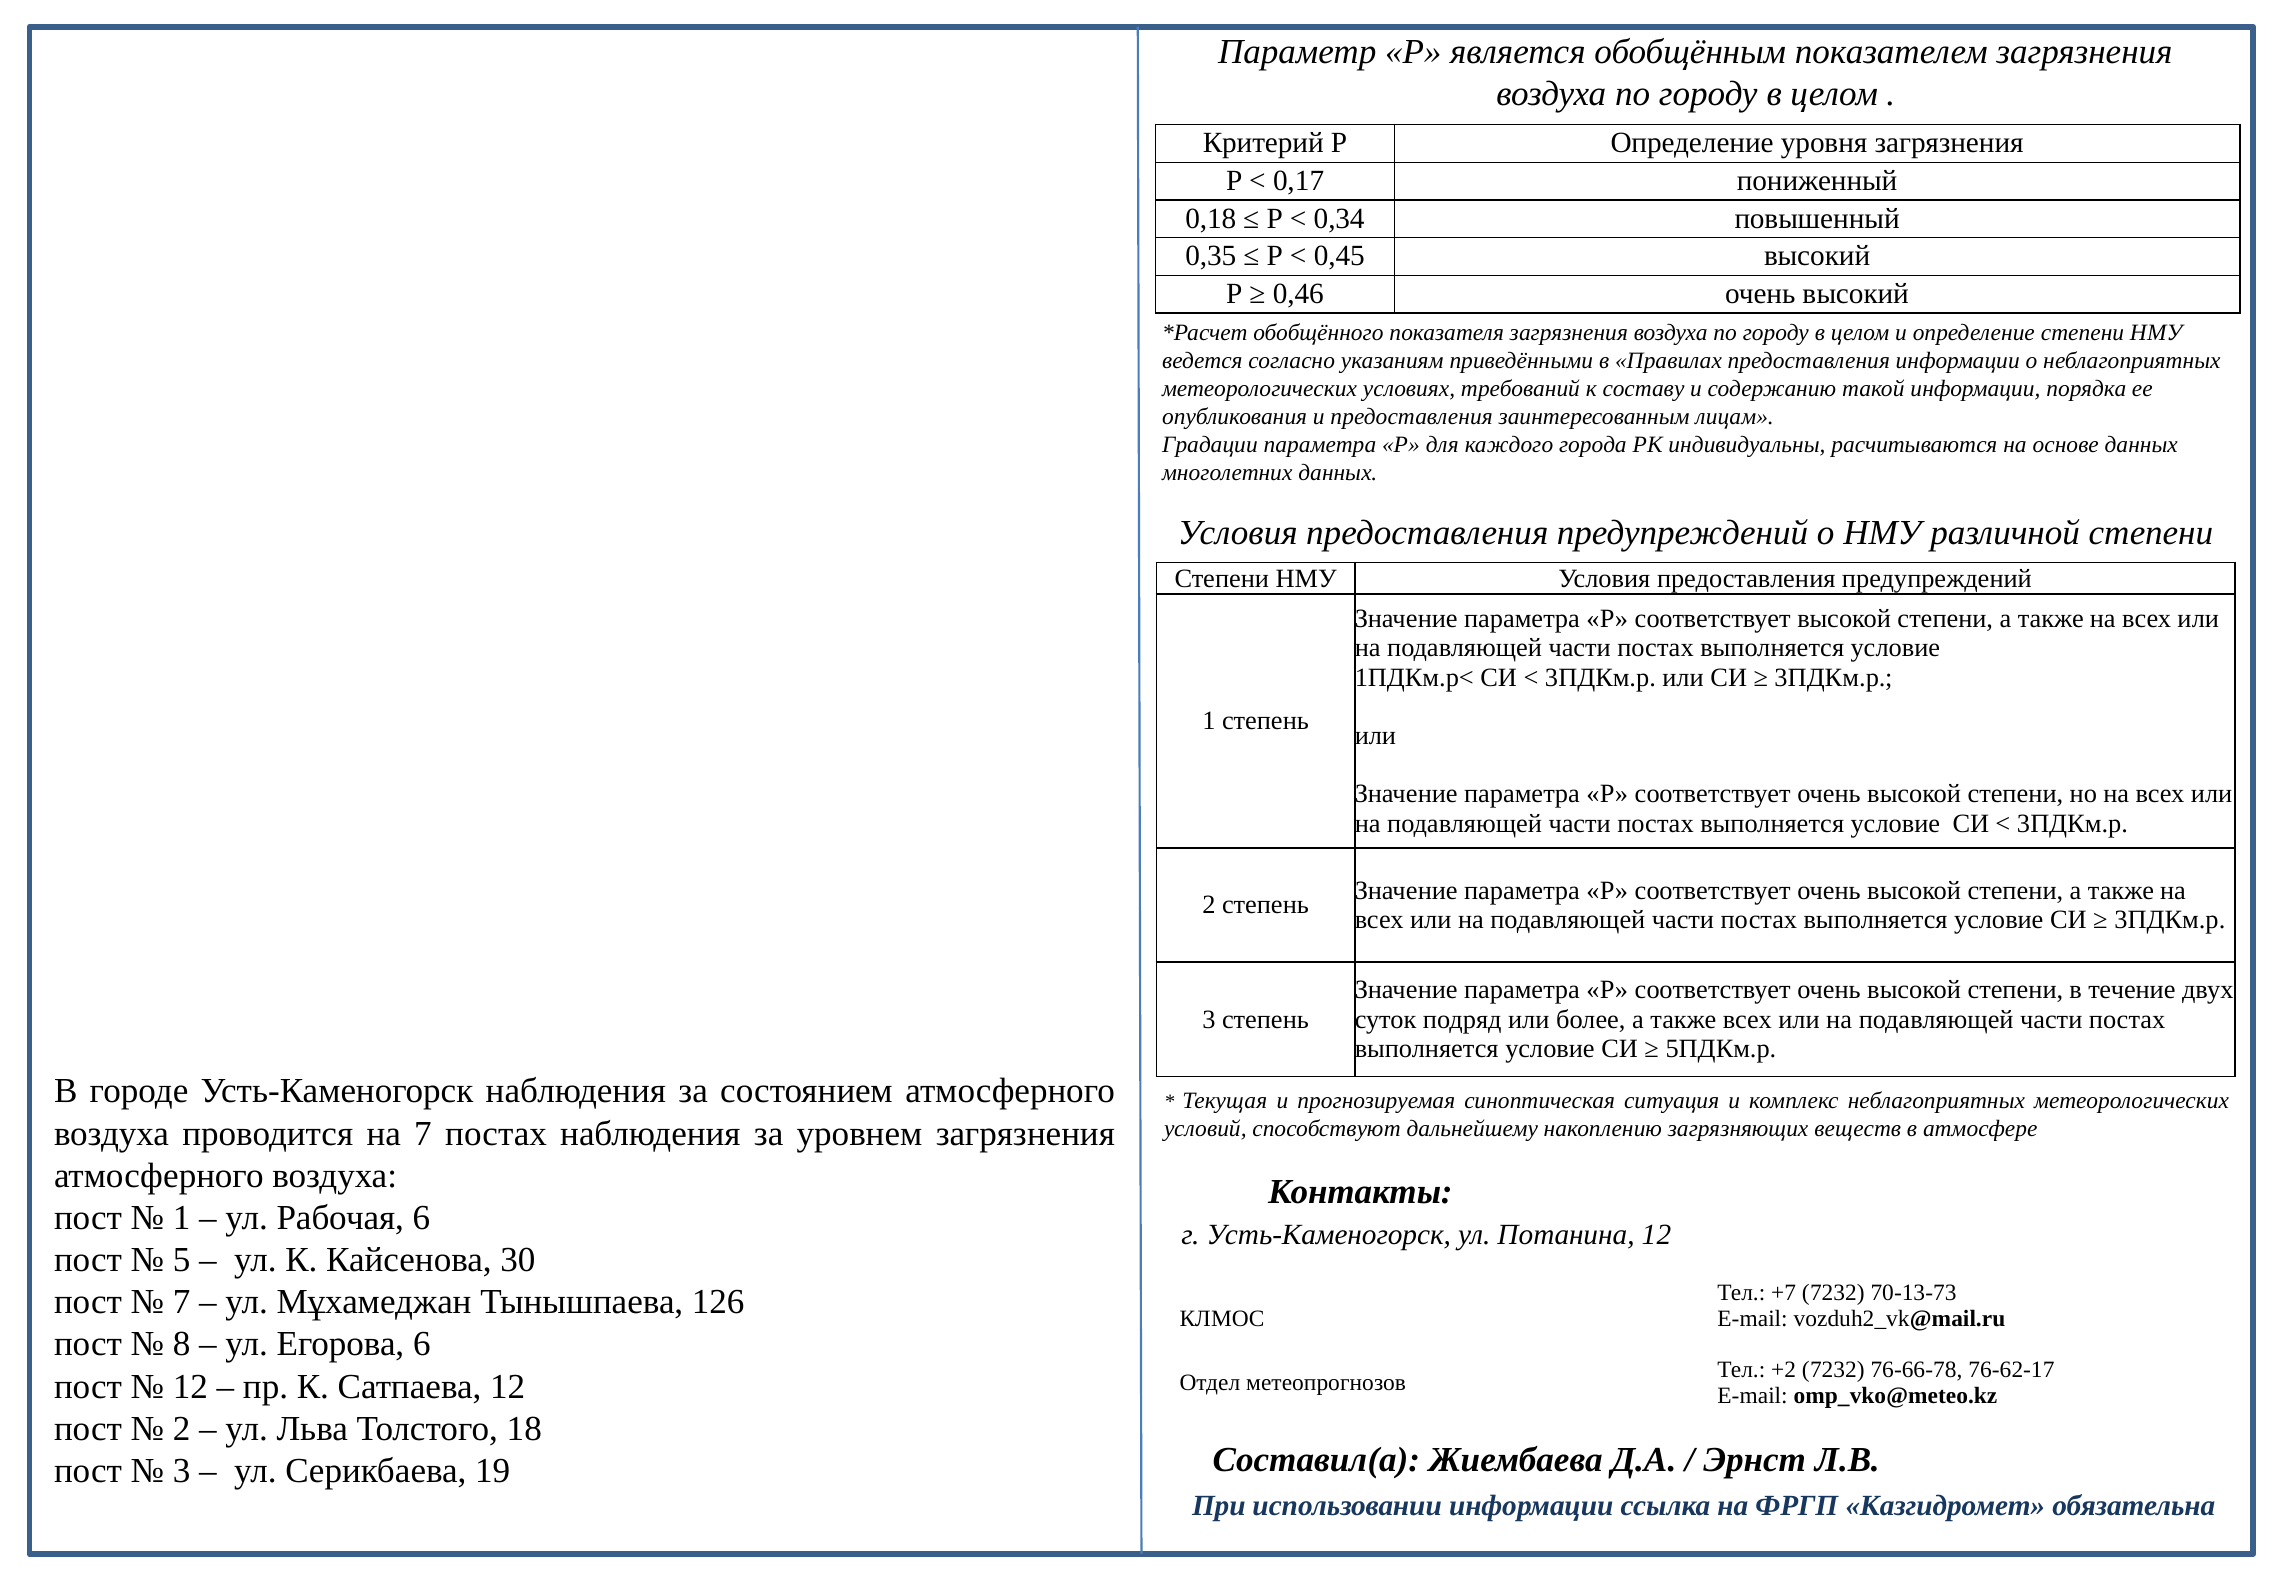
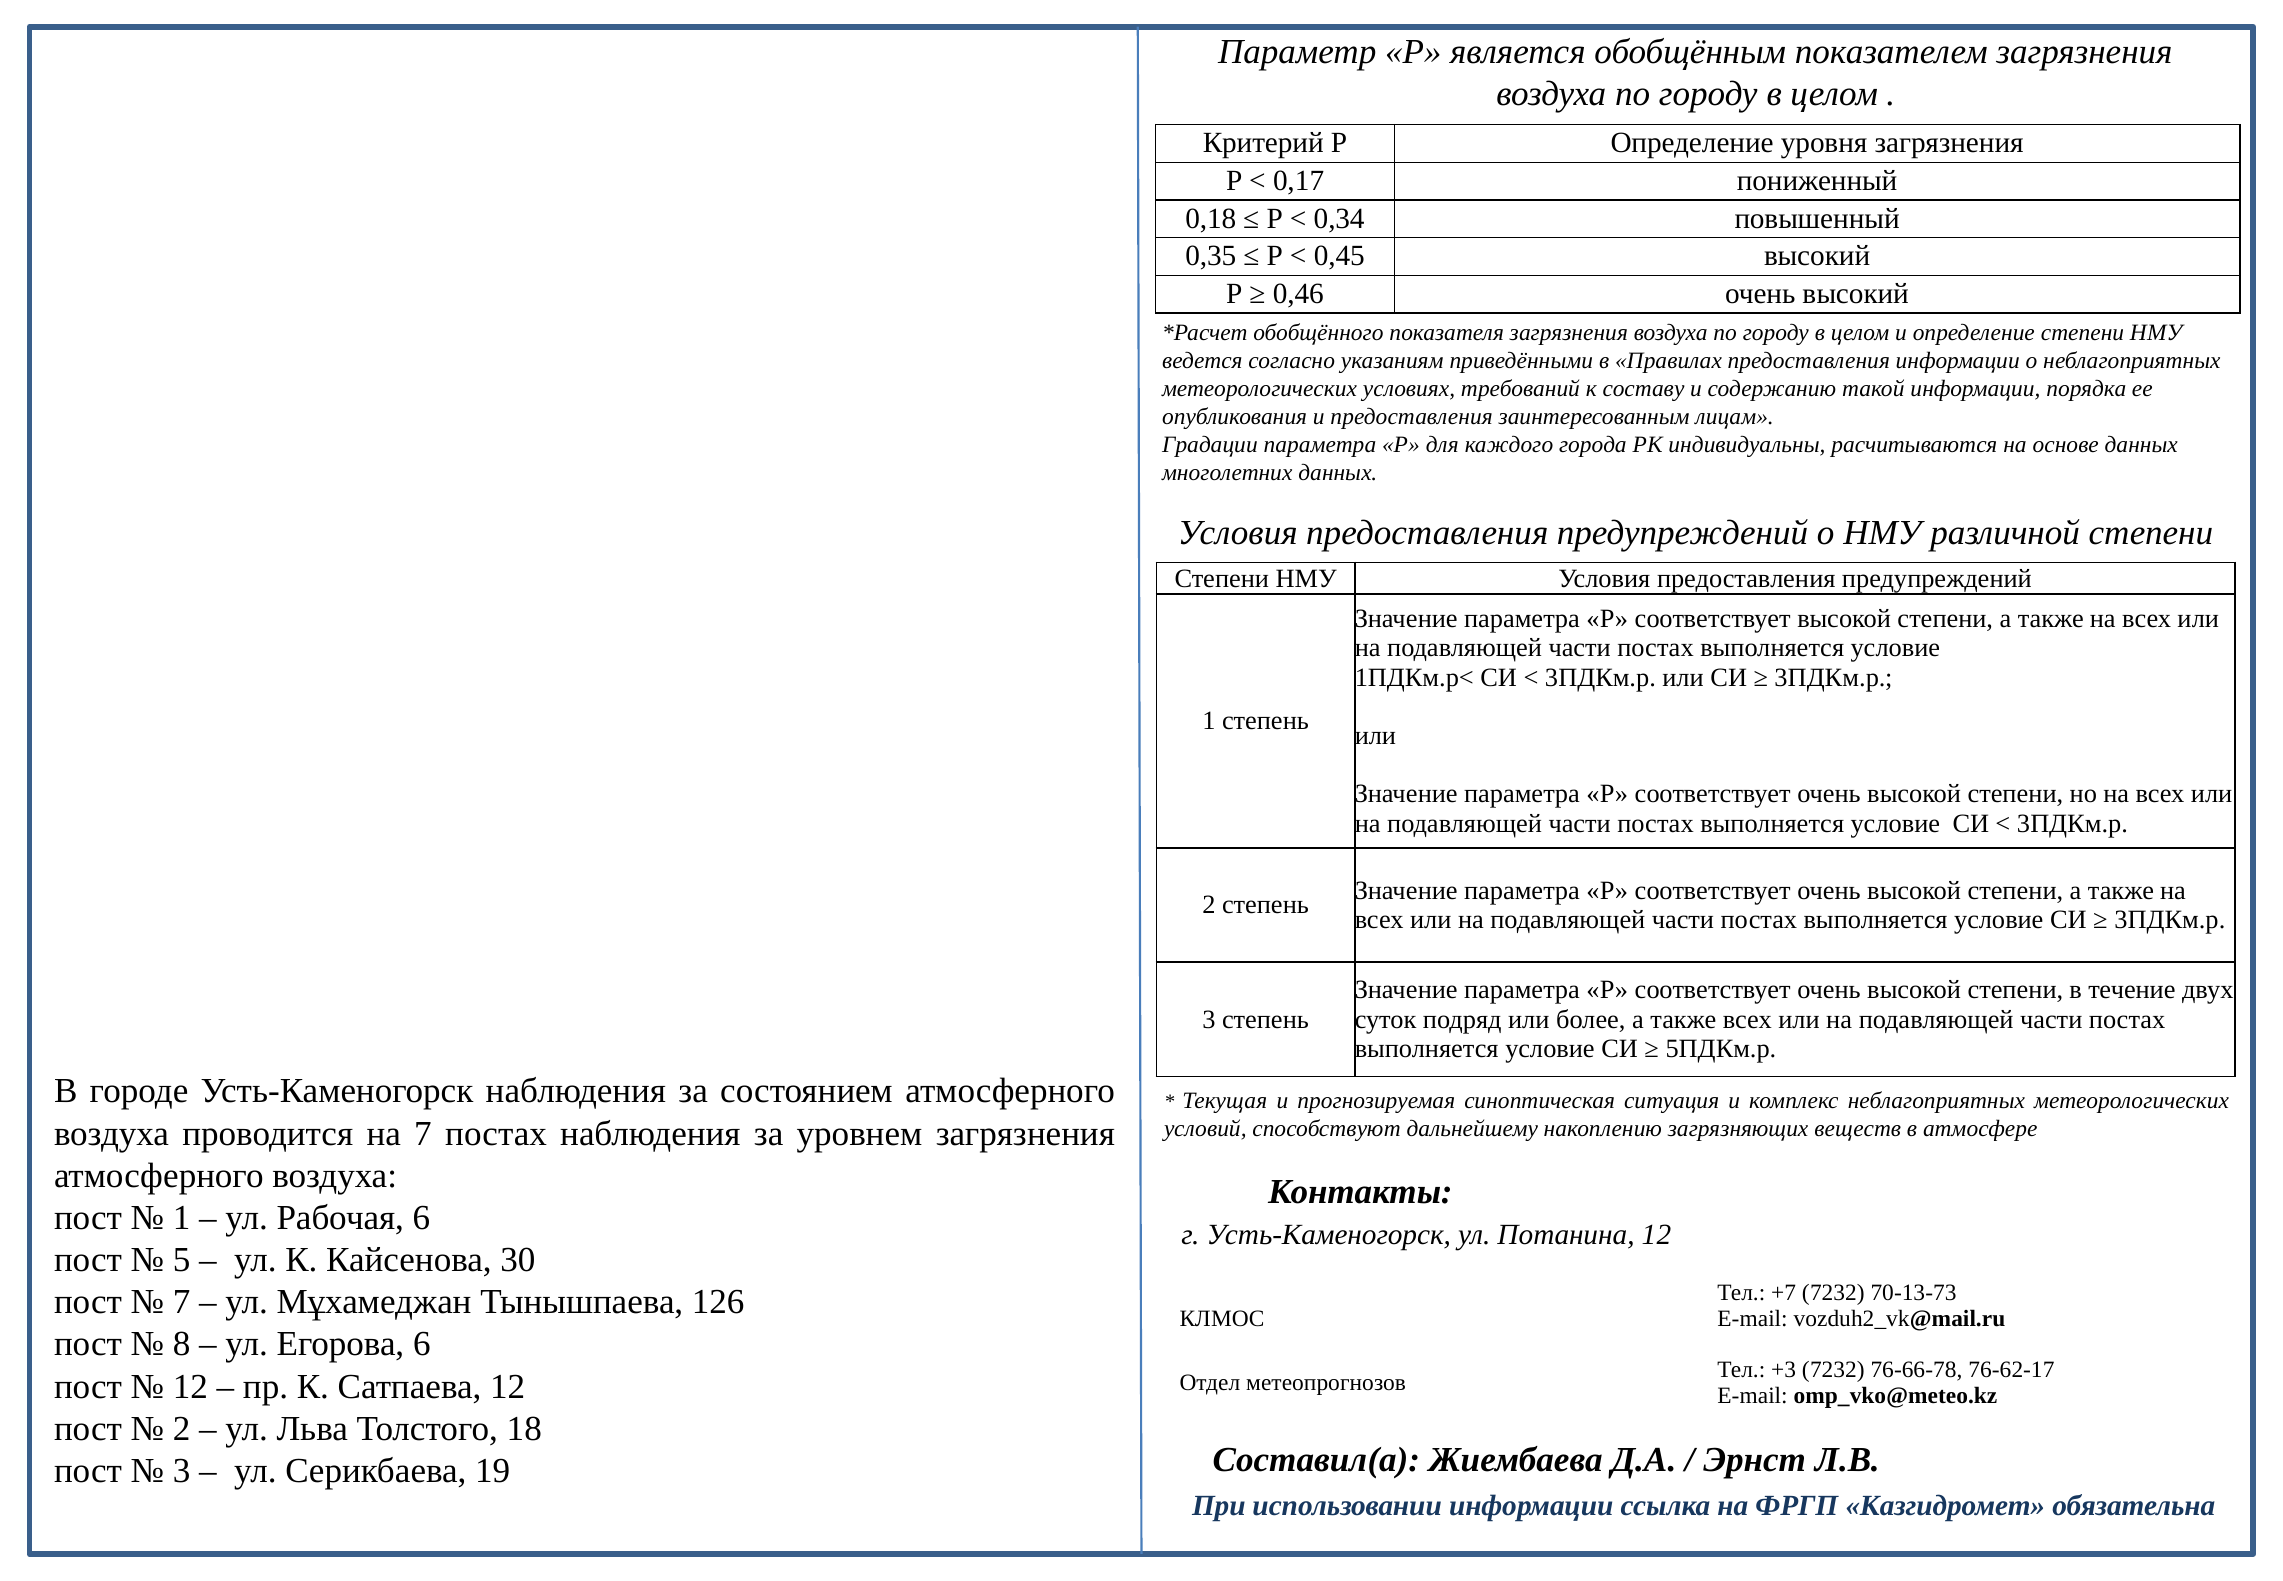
+2: +2 -> +3 (1784, 1370)
